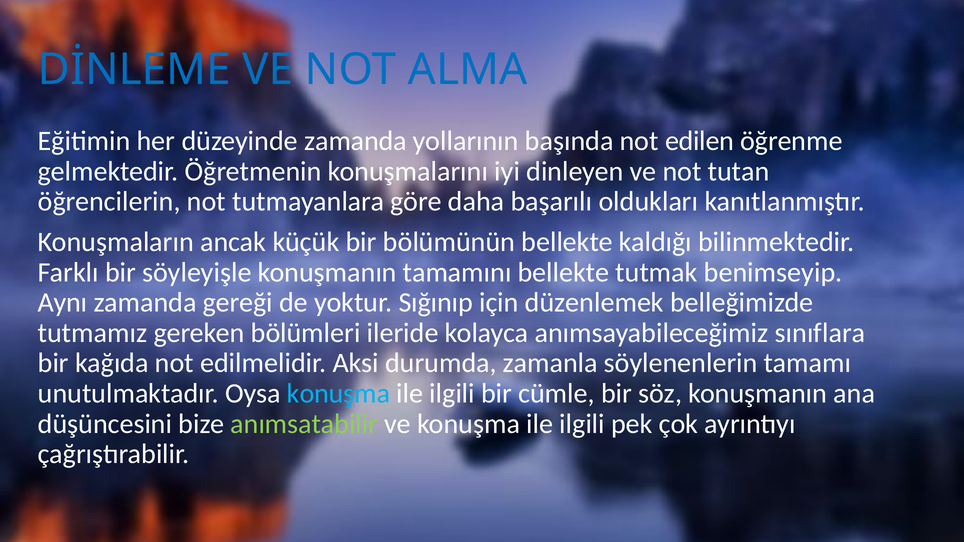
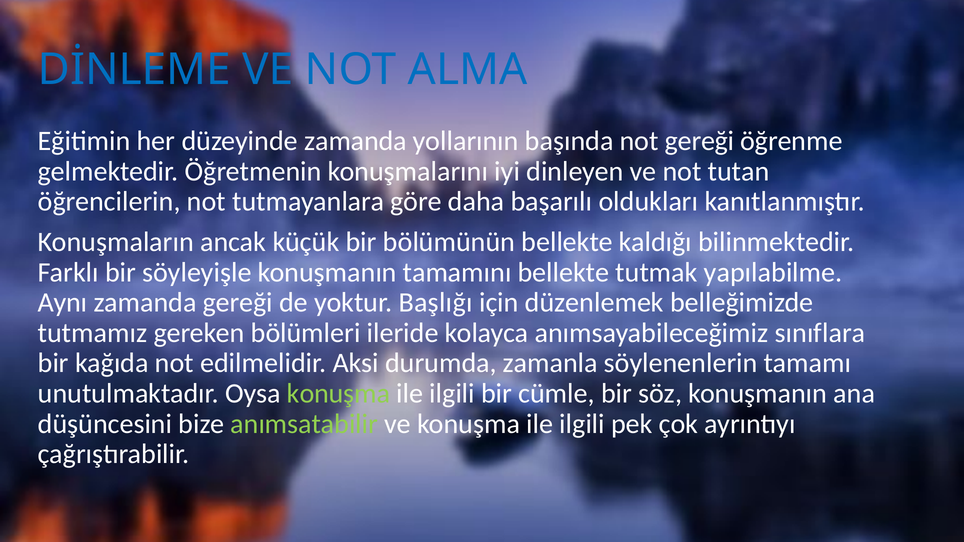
not edilen: edilen -> gereği (700, 141)
benimseyip: benimseyip -> yapılabilme (773, 272)
Sığınıp: Sığınıp -> Başlığı (436, 303)
konuşma colour: light blue -> light green (338, 394)
